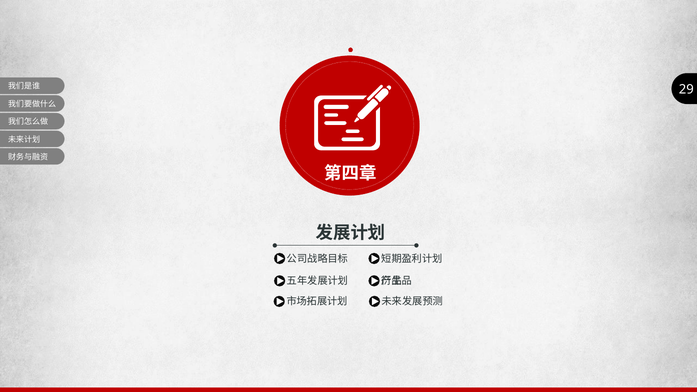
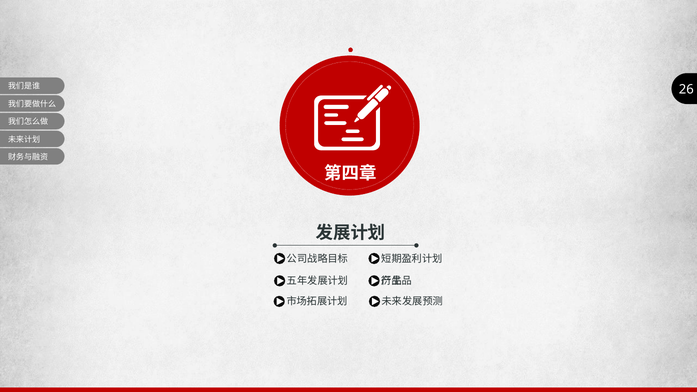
29: 29 -> 26 (686, 90)
